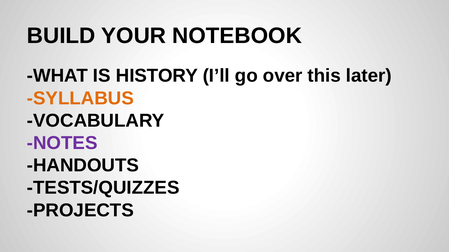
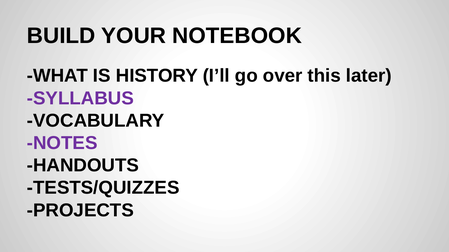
SYLLABUS colour: orange -> purple (80, 98)
